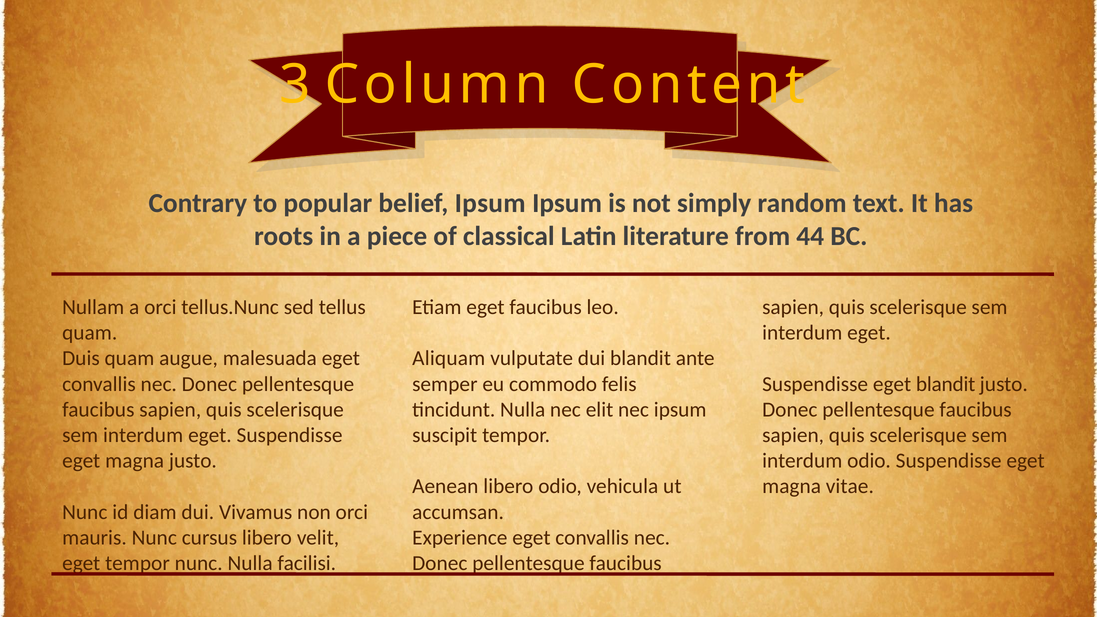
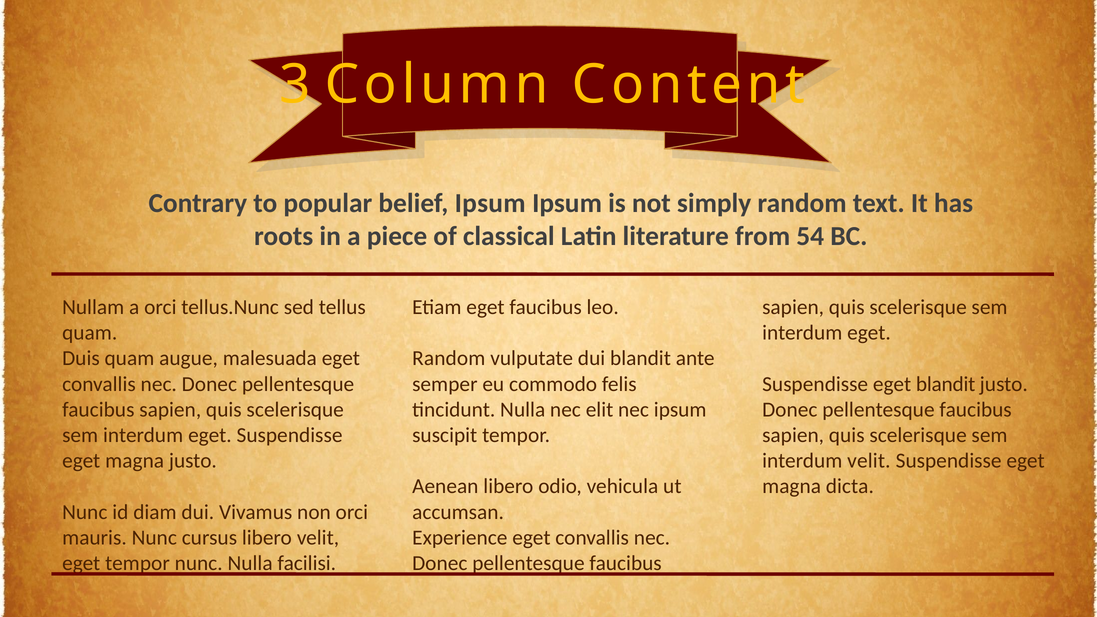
44: 44 -> 54 (810, 236)
Aliquam: Aliquam -> Random (449, 358)
interdum odio: odio -> velit (869, 461)
vitae: vitae -> dicta (850, 486)
